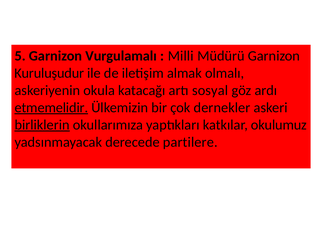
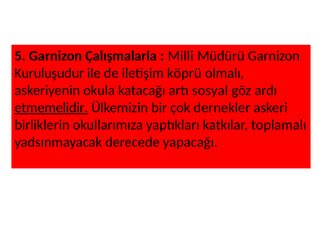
Vurgulamalı: Vurgulamalı -> Çalışmalarla (121, 56)
almak: almak -> köprü (184, 73)
birliklerin underline: present -> none (42, 125)
okulumuz: okulumuz -> toplamalı (279, 125)
partilere: partilere -> yapacağı (190, 142)
